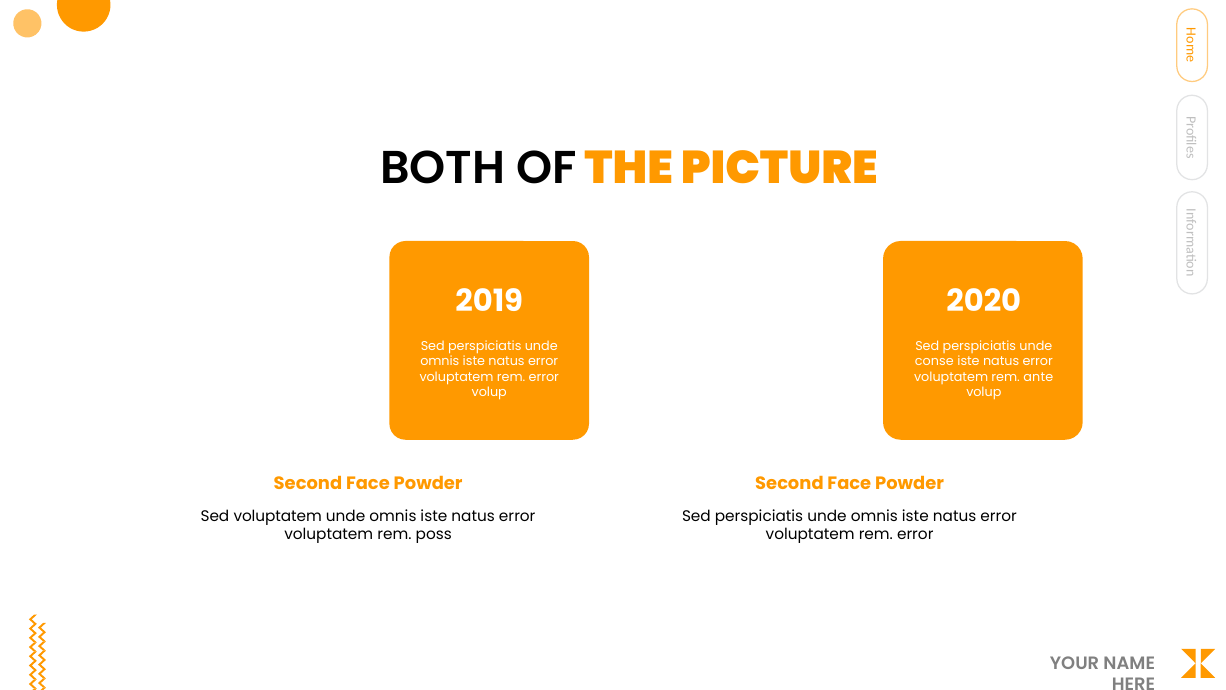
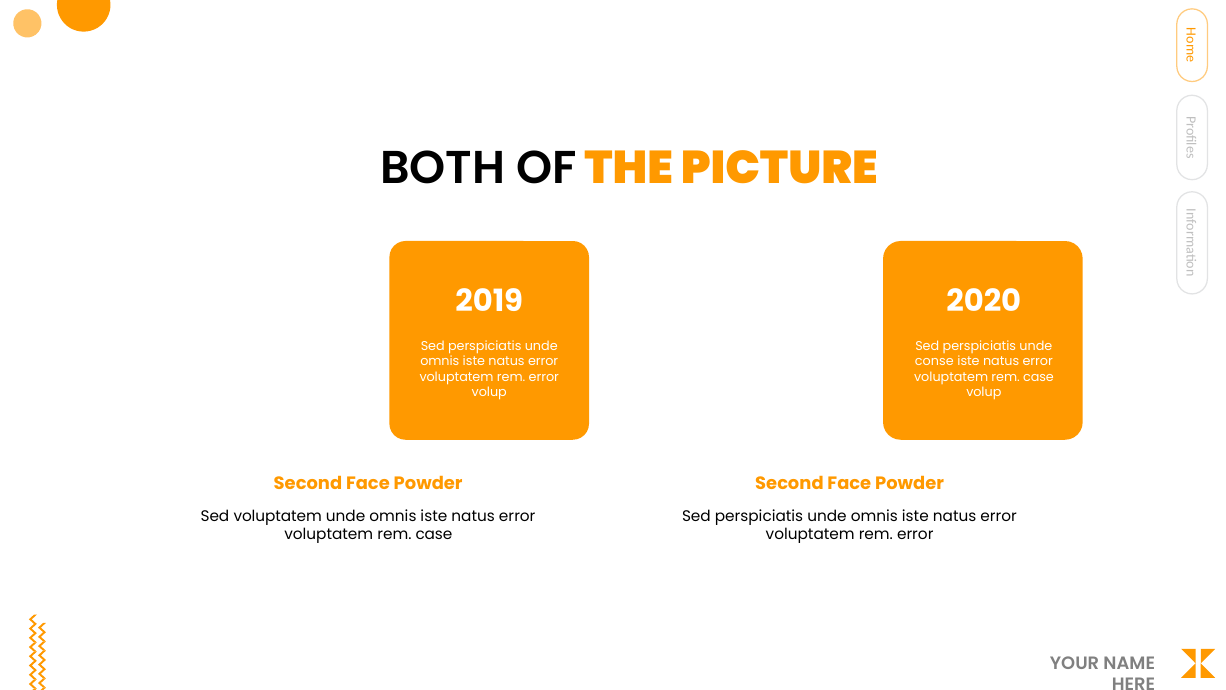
ante: ante -> case (1038, 377)
poss: poss -> case (434, 534)
